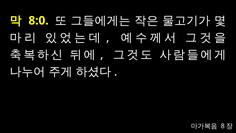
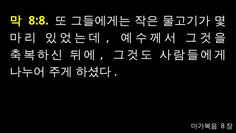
8:0: 8:0 -> 8:8 (38, 21)
